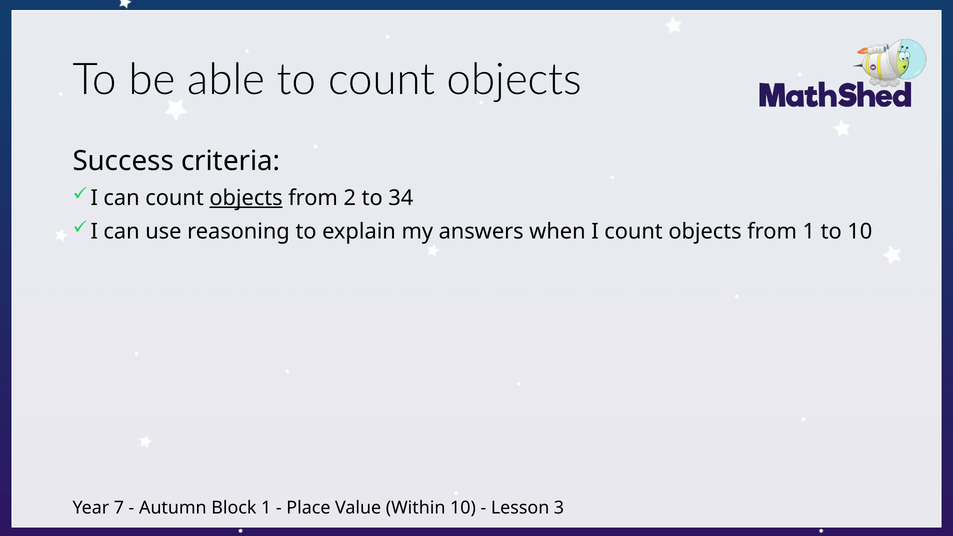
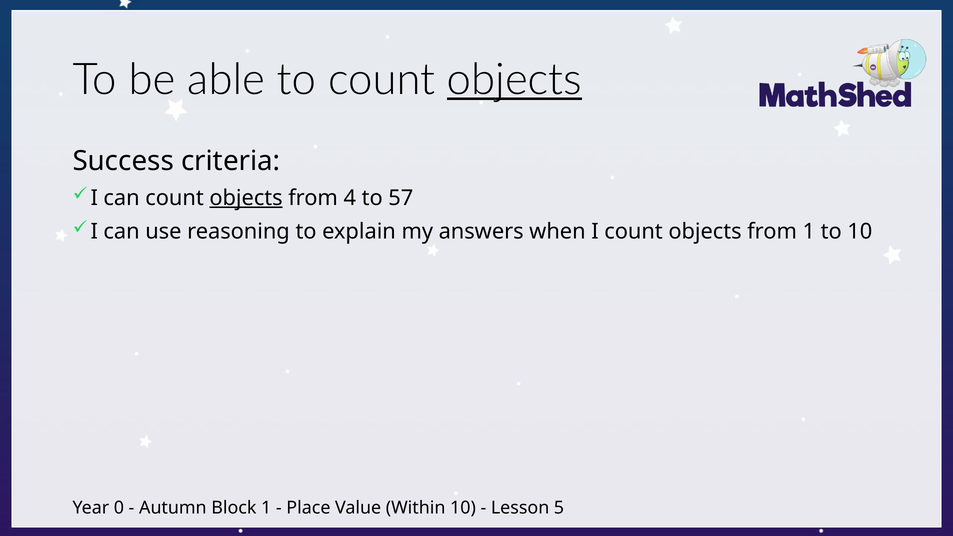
objects underline: none -> present (514, 80)
2: 2 -> 4 (350, 198)
34: 34 -> 57 (401, 198)
7: 7 -> 0 (119, 508)
3: 3 -> 5 (559, 508)
